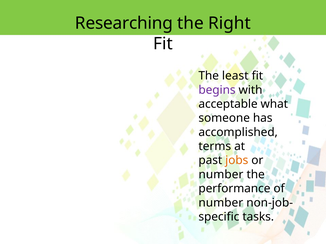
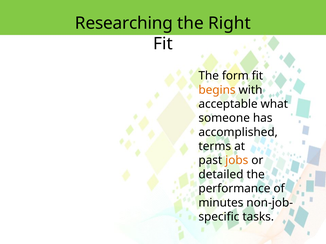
least: least -> form (235, 76)
begins colour: purple -> orange (217, 90)
number: number -> detailed (221, 175)
number: number -> minutes (221, 203)
